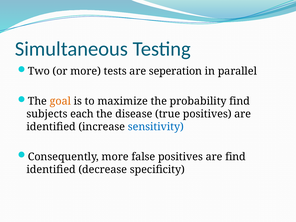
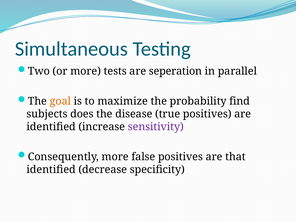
each: each -> does (82, 114)
sensitivity colour: blue -> purple (156, 127)
are find: find -> that (235, 157)
